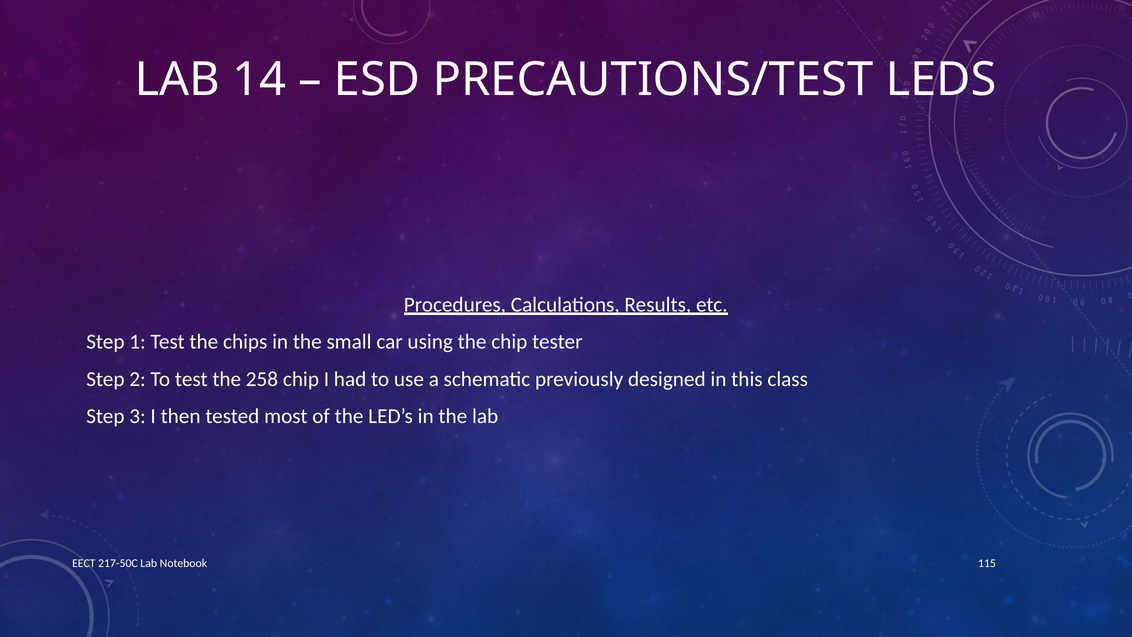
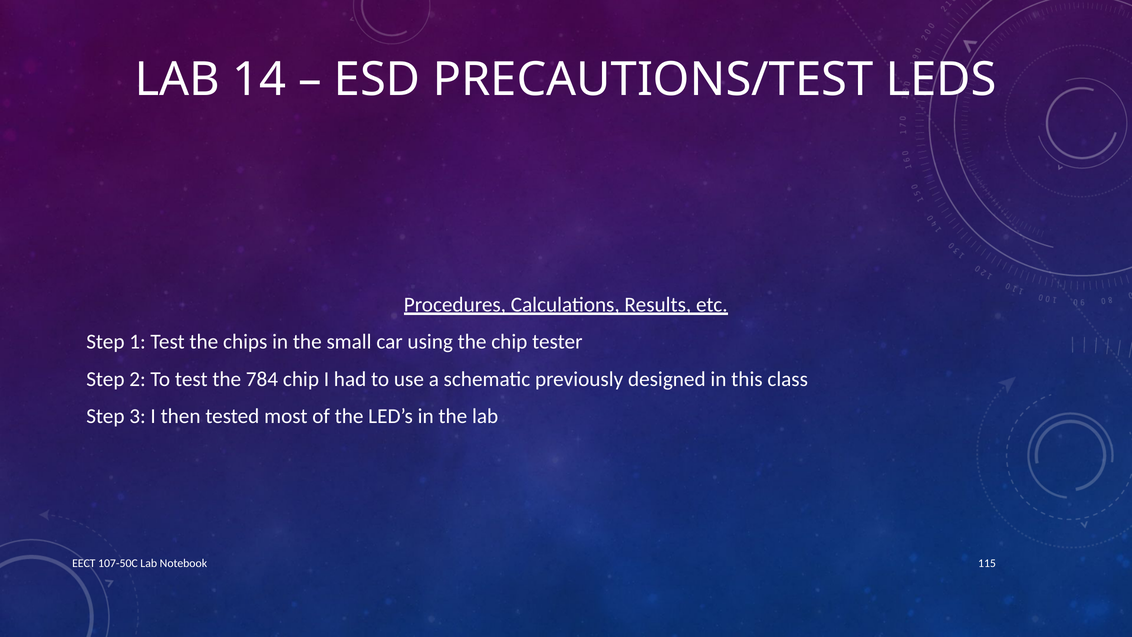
258: 258 -> 784 (262, 379)
217-50C: 217-50C -> 107-50C (118, 563)
